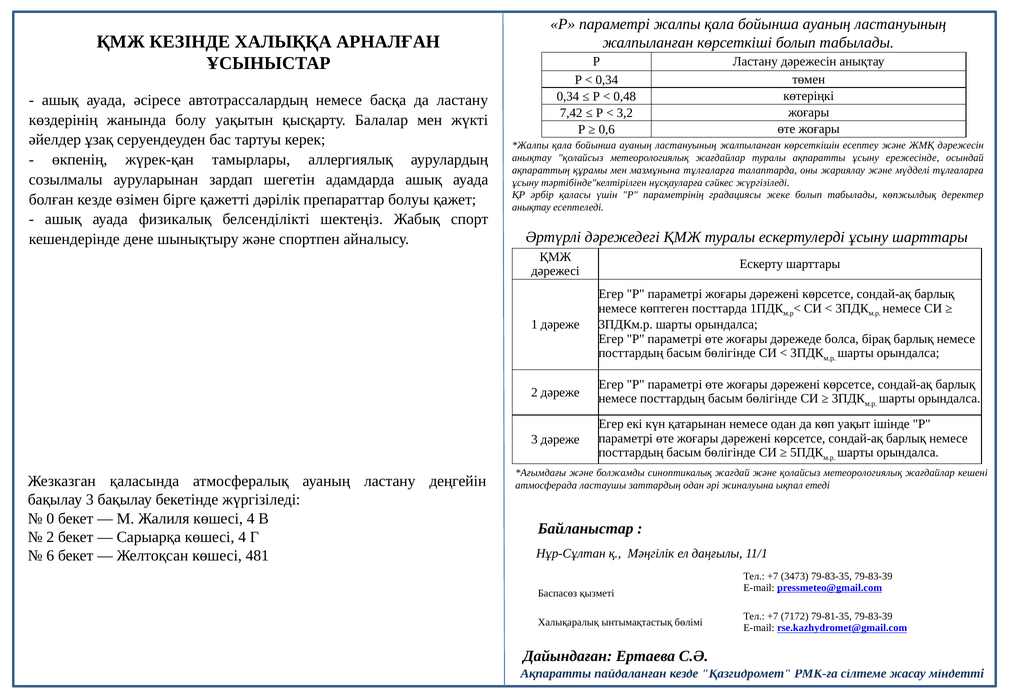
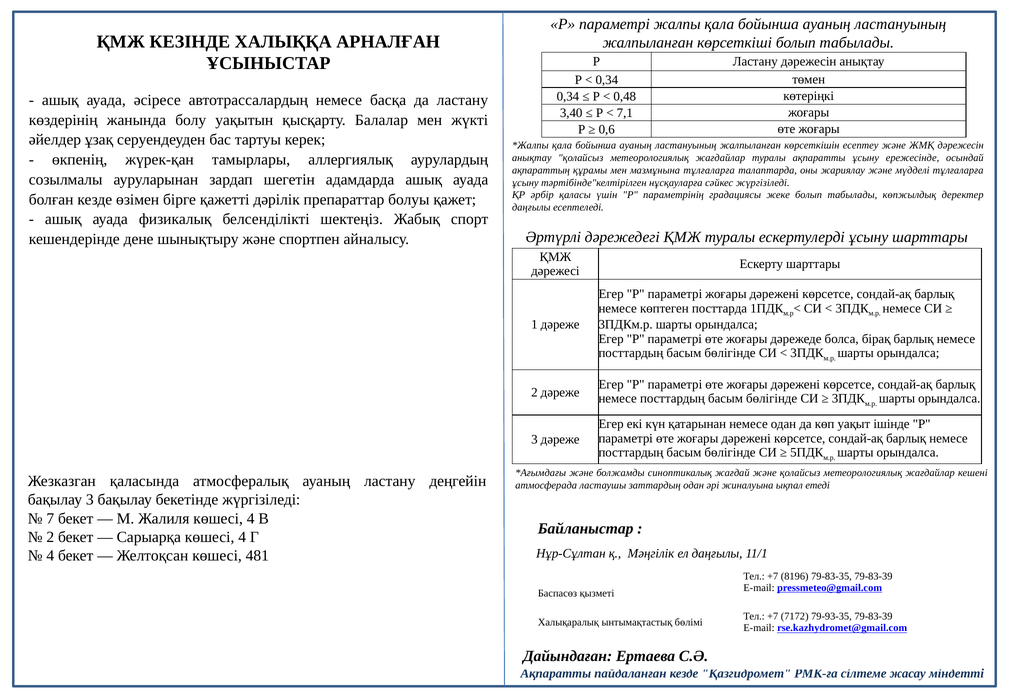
7,42: 7,42 -> 3,40 (571, 113)
3,2: 3,2 -> 7,1 (625, 113)
анықтау: анықтау -> даңғылы (531, 208)
0: 0 -> 7 (50, 519)
6: 6 -> 4 (50, 556)
3473: 3473 -> 8196 (795, 577)
79-81-35: 79-81-35 -> 79-93-35 (831, 617)
